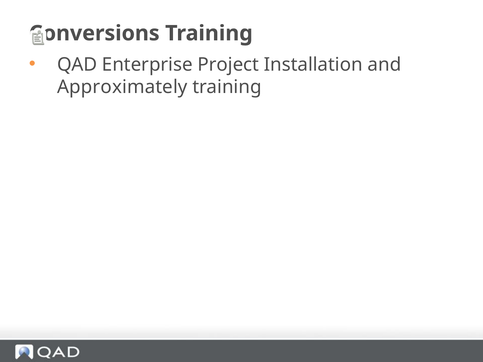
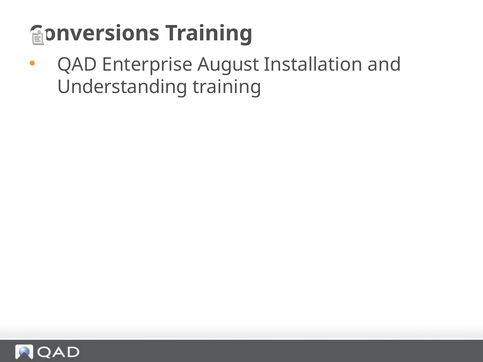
Project: Project -> August (228, 65)
Approximately: Approximately -> Understanding (123, 87)
